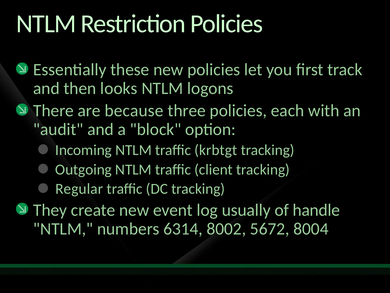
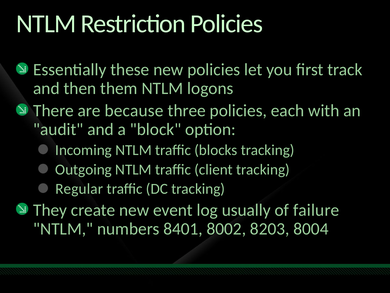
looks: looks -> them (119, 88)
krbtgt: krbtgt -> blocks (216, 150)
handle: handle -> failure (316, 210)
6314: 6314 -> 8401 (183, 228)
5672: 5672 -> 8203 (270, 228)
